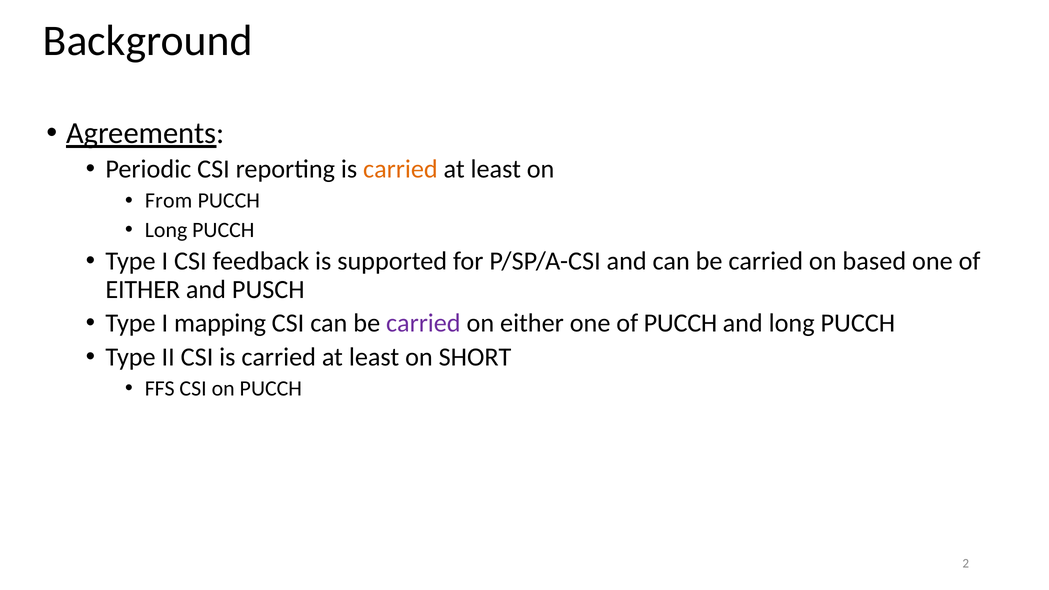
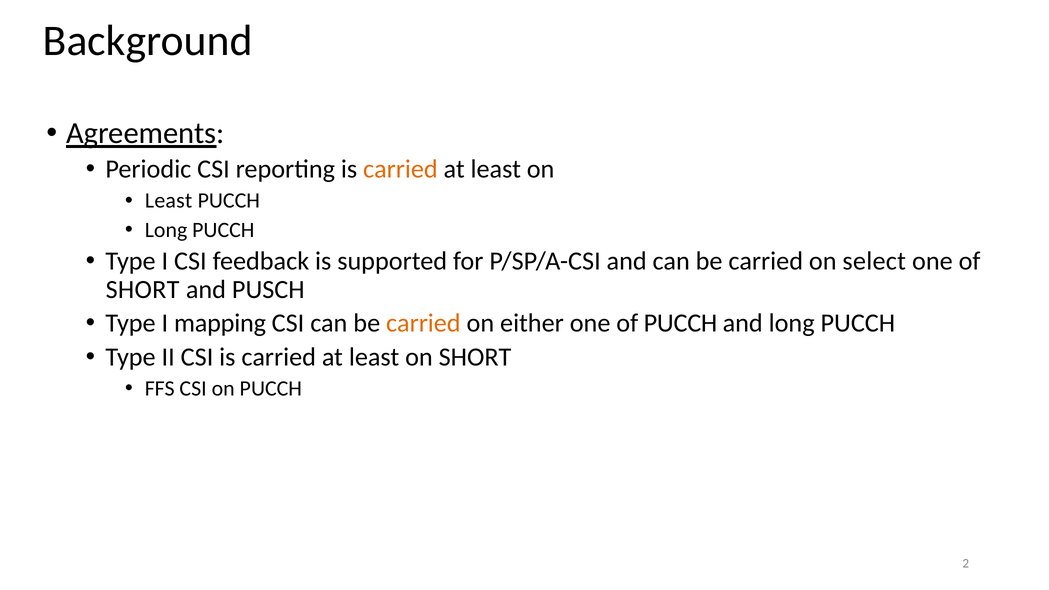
From: From -> Least (169, 201)
based: based -> select (874, 261)
EITHER: EITHER -> SHORT (143, 290)
carried colour: purple -> orange (423, 323)
